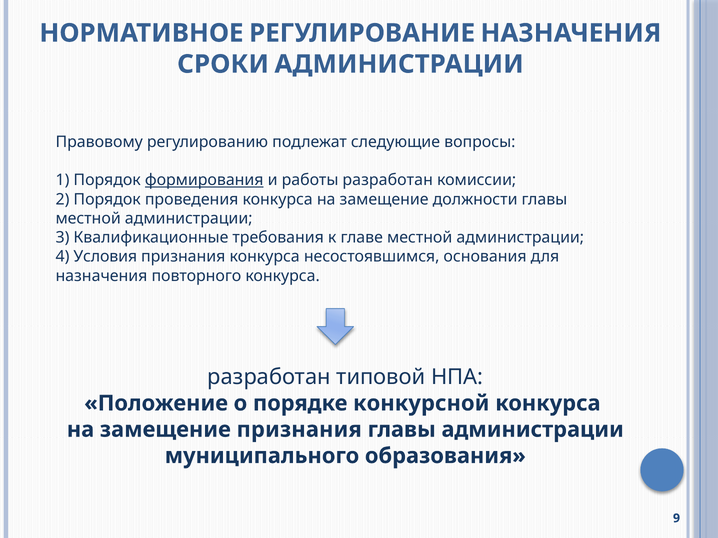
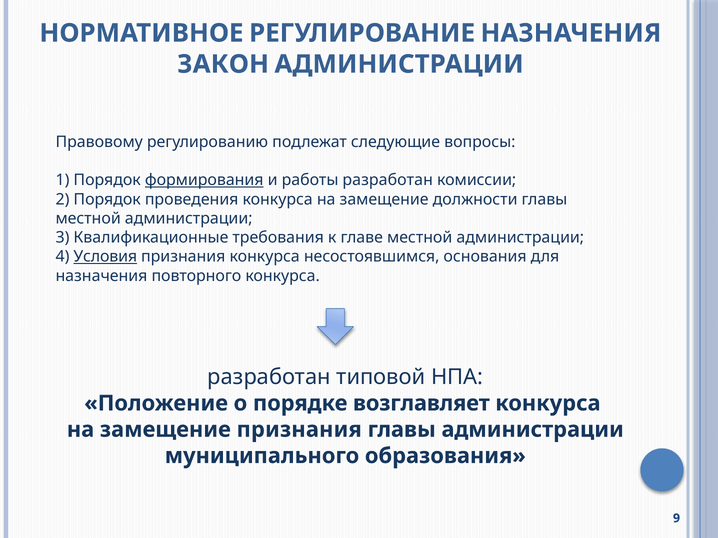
СРОКИ: СРОКИ -> ЗАКОН (223, 64)
Условия underline: none -> present (105, 257)
конкурсной: конкурсной -> возглавляет (421, 404)
